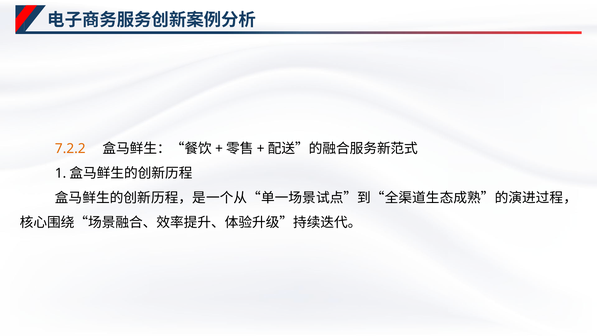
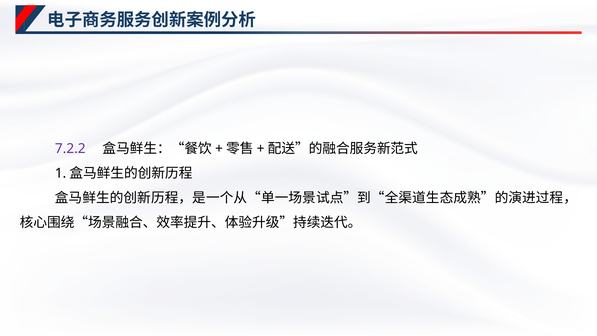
7.2.2 colour: orange -> purple (70, 149)
